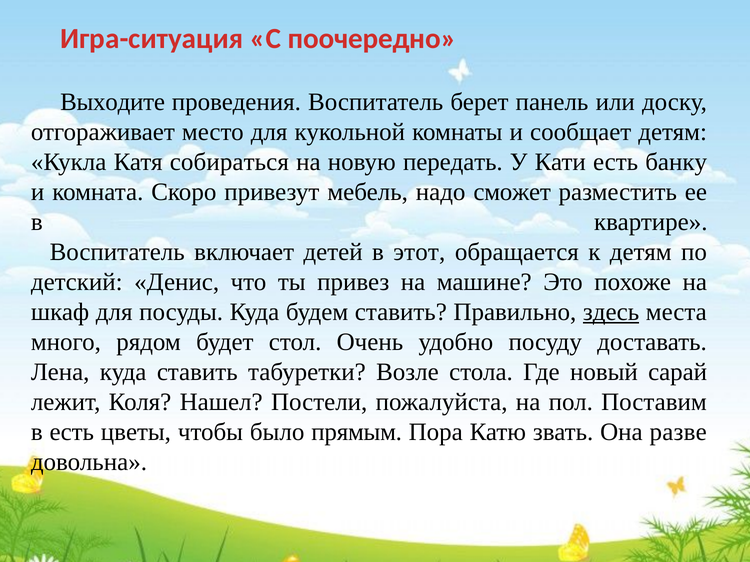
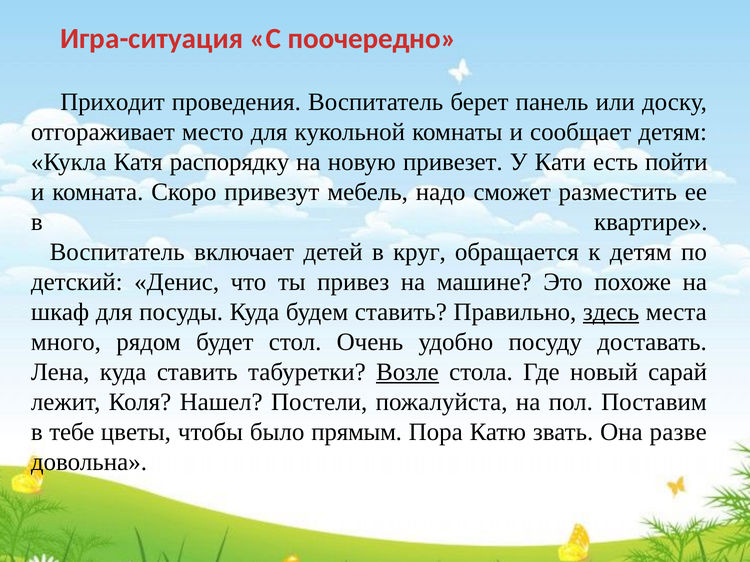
Выходите: Выходите -> Приходит (113, 102)
собираться: собираться -> распорядку (230, 162)
передать: передать -> привезет (453, 162)
банку: банку -> пойти (676, 162)
этот: этот -> круг (420, 252)
Возле underline: none -> present (407, 372)
в есть: есть -> тебе (72, 432)
